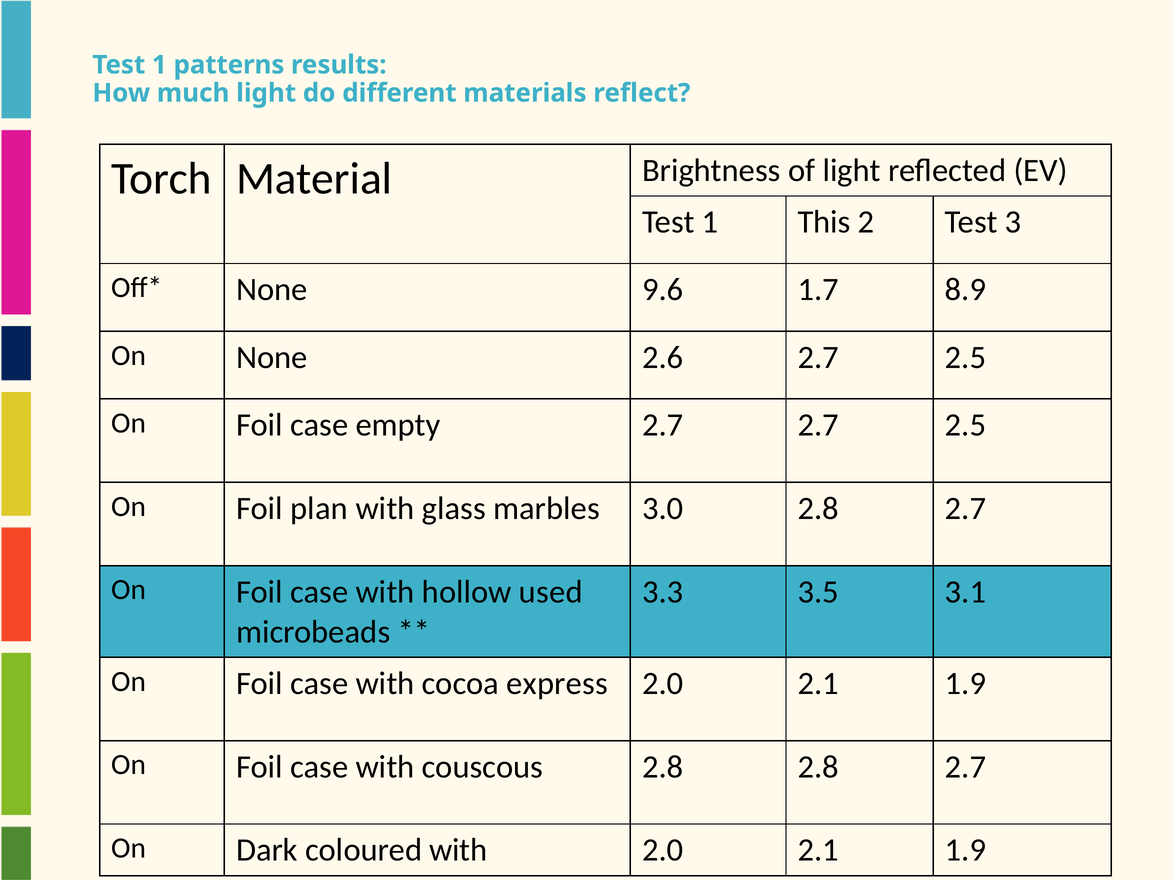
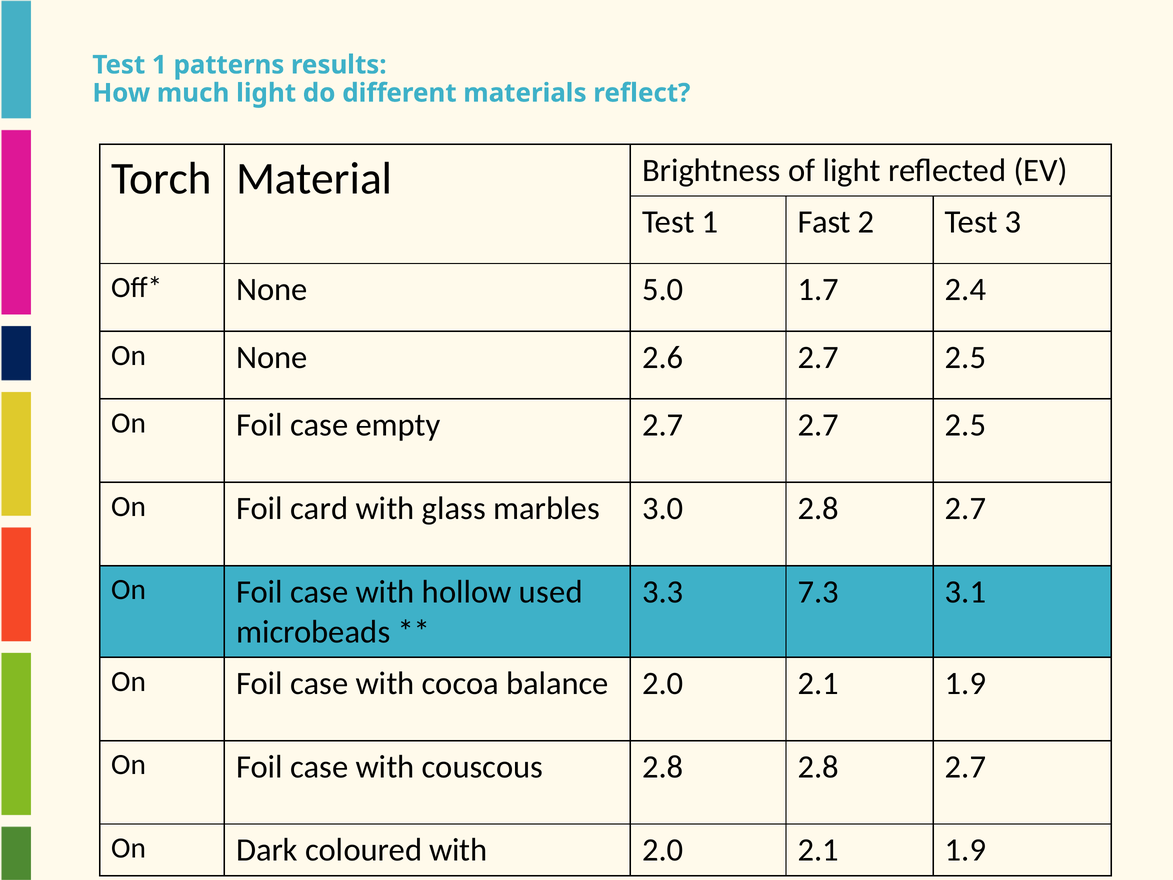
This: This -> Fast (824, 222)
9.6: 9.6 -> 5.0 (663, 290)
8.9: 8.9 -> 2.4 (965, 290)
plan: plan -> card (319, 508)
3.5: 3.5 -> 7.3 (818, 592)
express: express -> balance (557, 683)
